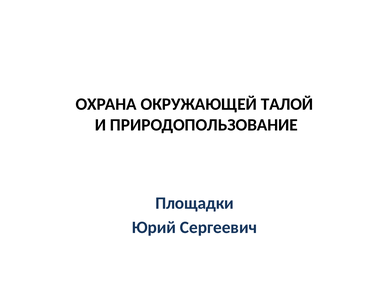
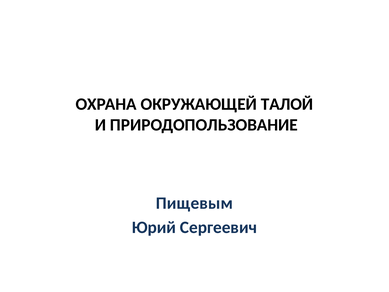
Площадки: Площадки -> Пищевым (194, 203)
